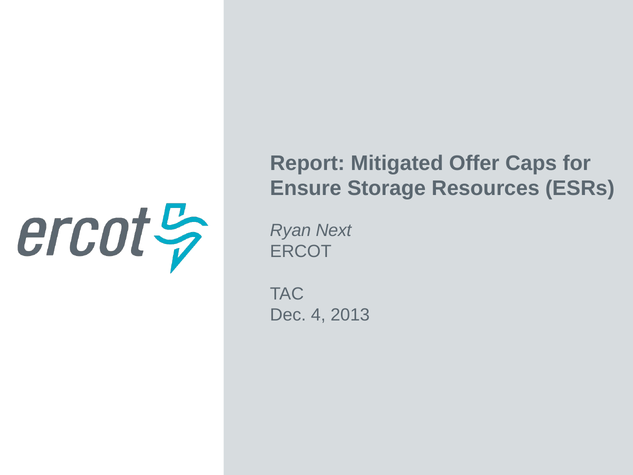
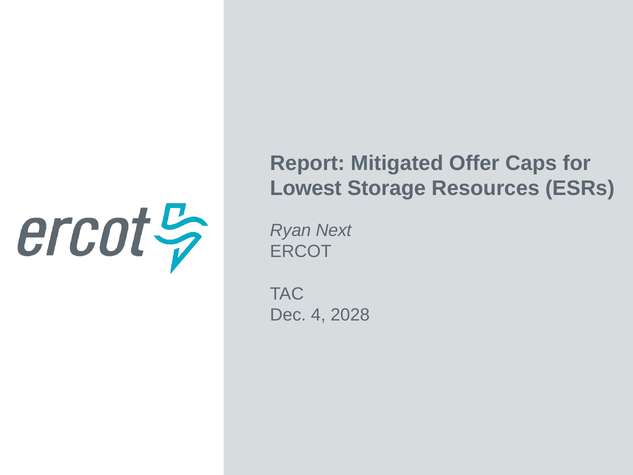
Ensure: Ensure -> Lowest (306, 188)
2013: 2013 -> 2028 (350, 315)
